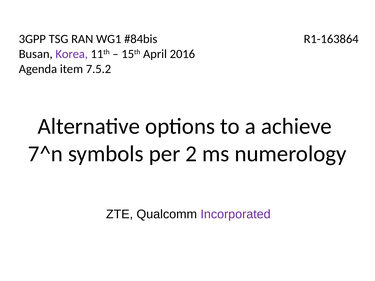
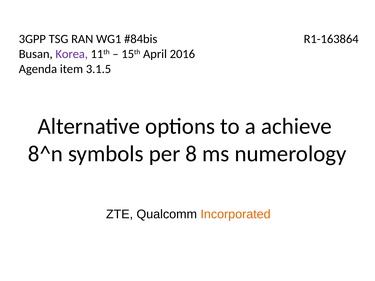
7.5.2: 7.5.2 -> 3.1.5 (99, 69)
7^n: 7^n -> 8^n (45, 154)
2: 2 -> 8 (191, 154)
Incorporated colour: purple -> orange (236, 214)
